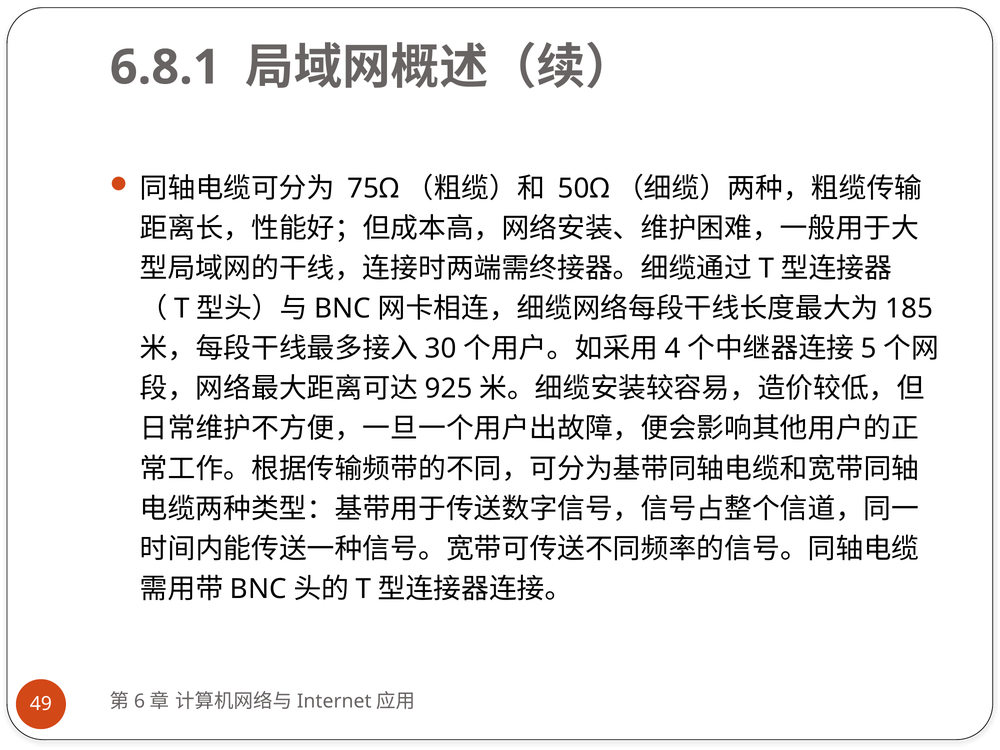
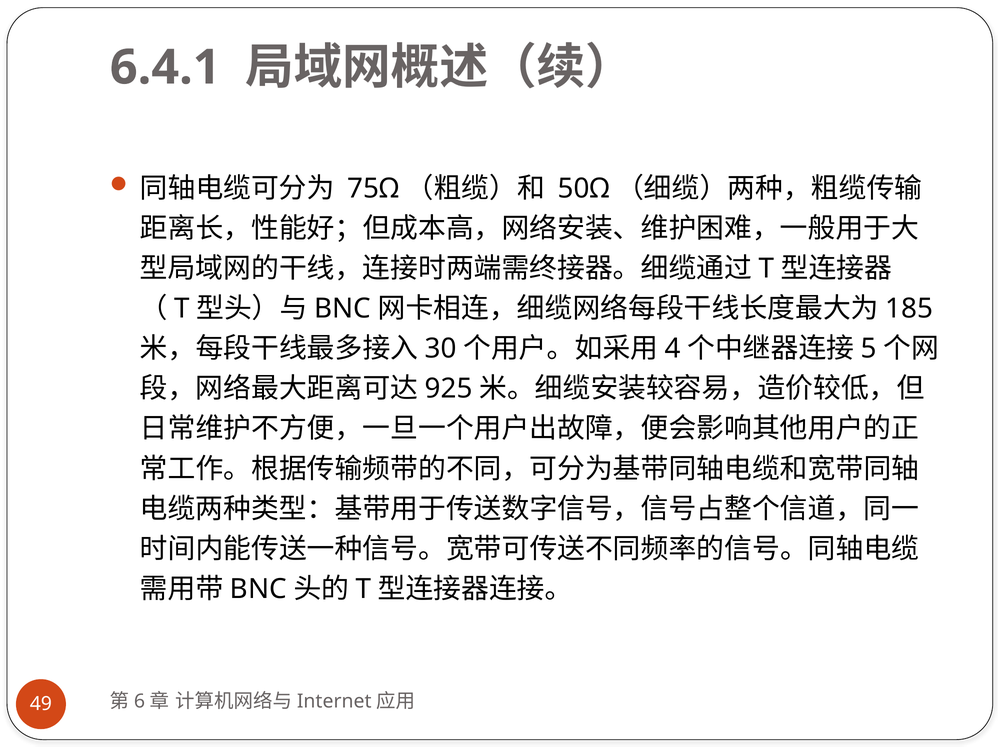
6.8.1: 6.8.1 -> 6.4.1 (165, 67)
